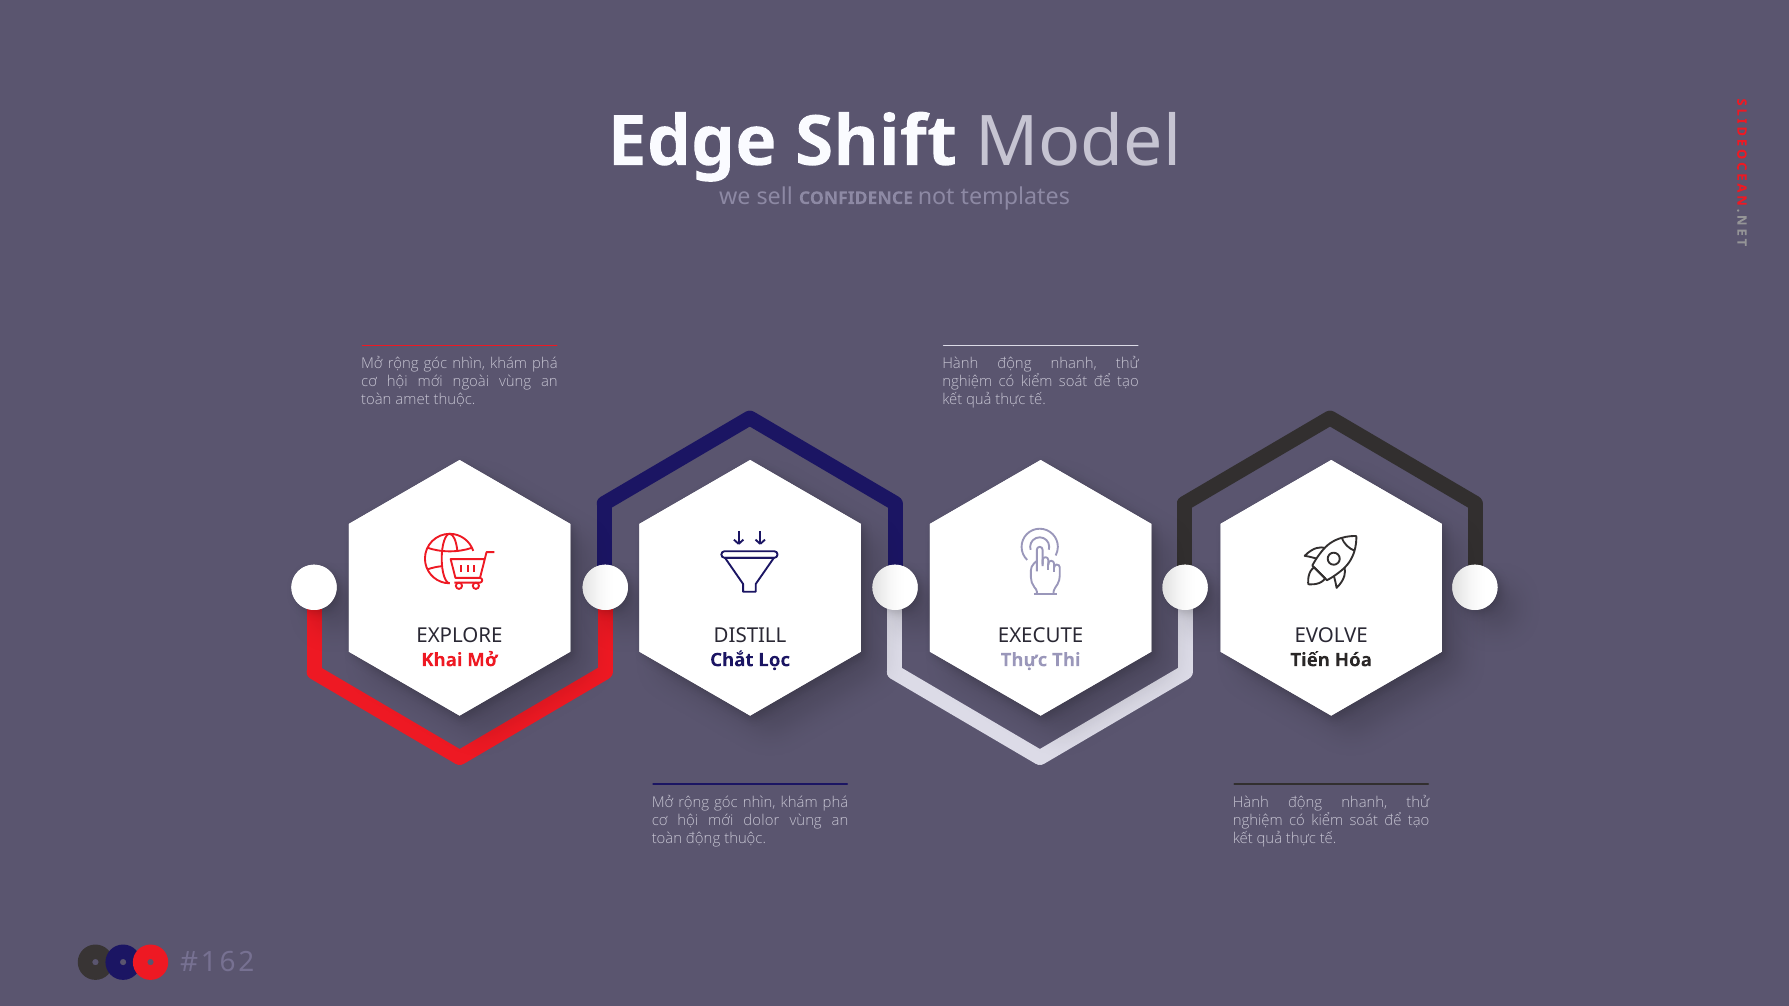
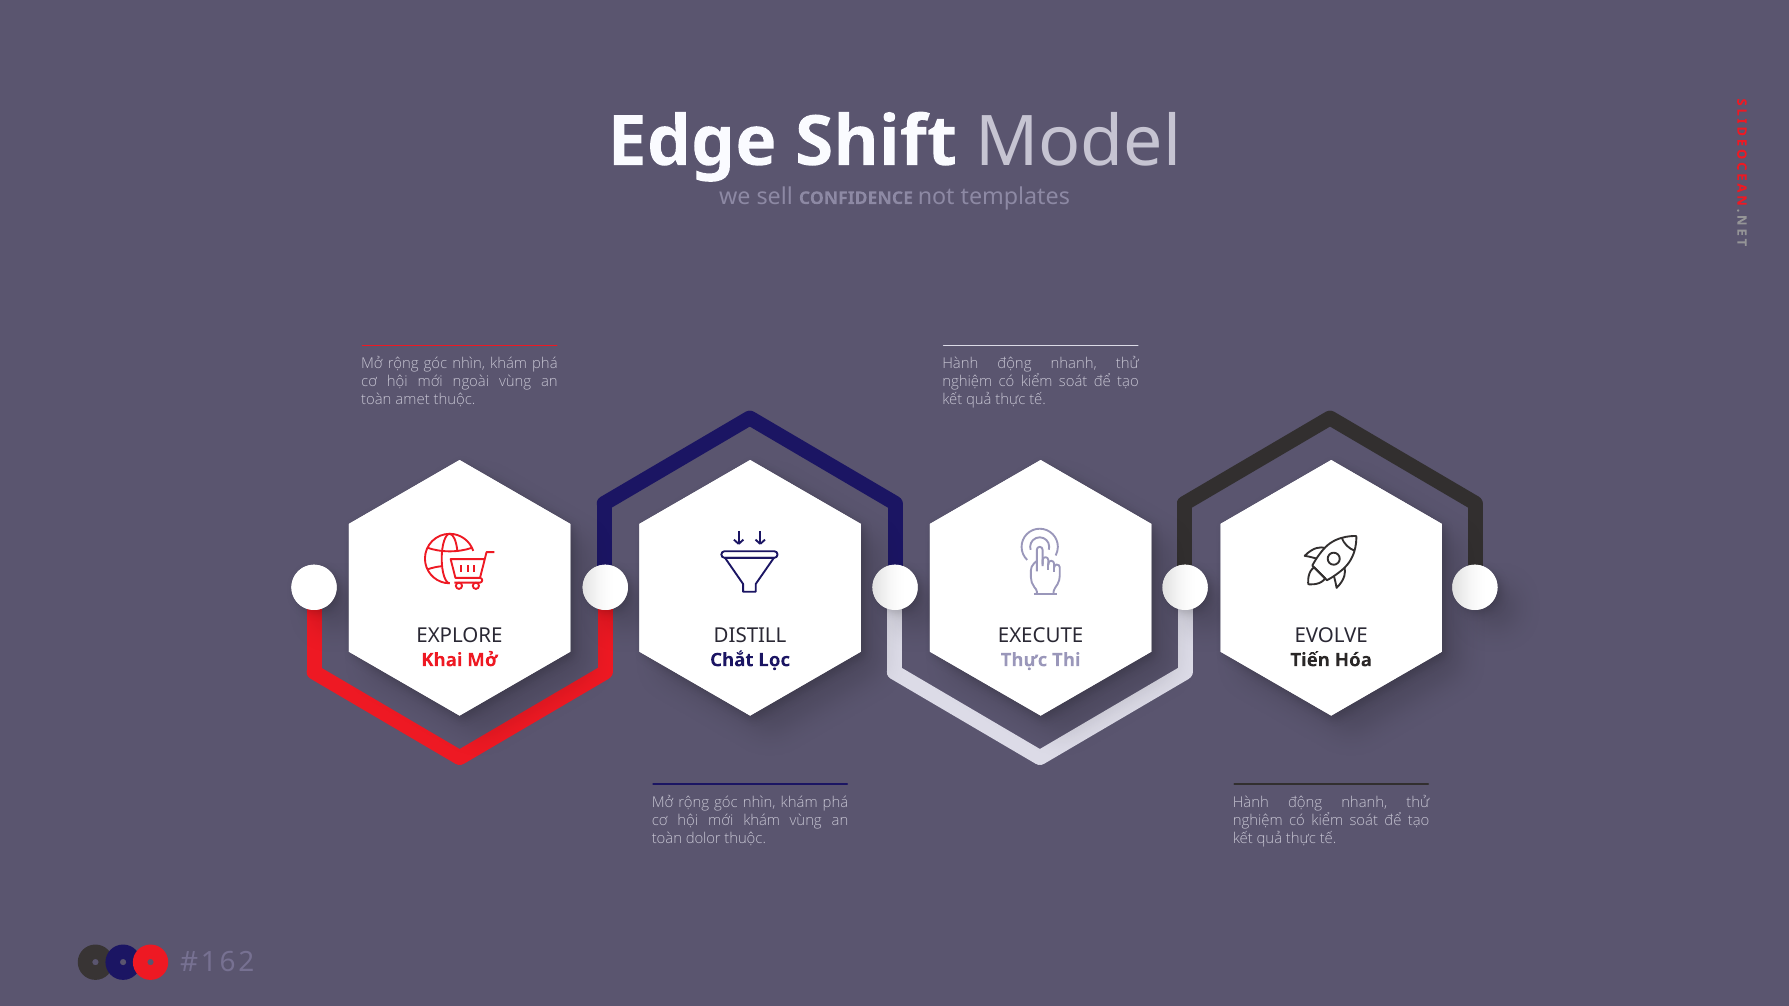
mới dolor: dolor -> khám (762, 821)
toàn động: động -> dolor (703, 839)
